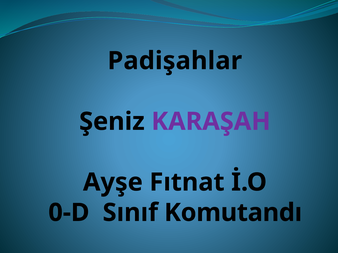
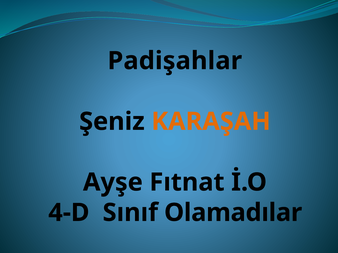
KARAŞAH colour: purple -> orange (211, 122)
0-D: 0-D -> 4-D (69, 213)
Komutandı: Komutandı -> Olamadılar (233, 213)
